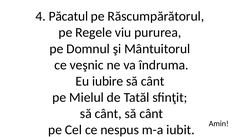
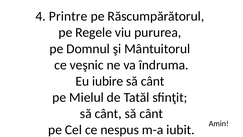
Păcatul: Păcatul -> Printre (68, 16)
